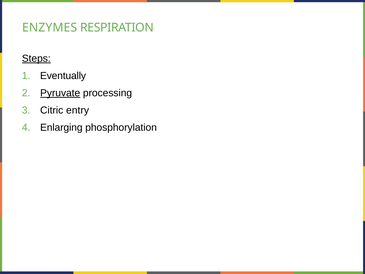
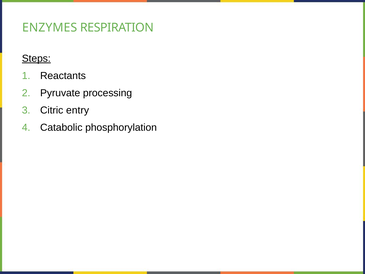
Eventually: Eventually -> Reactants (63, 76)
Pyruvate underline: present -> none (60, 93)
Enlarging: Enlarging -> Catabolic (61, 127)
